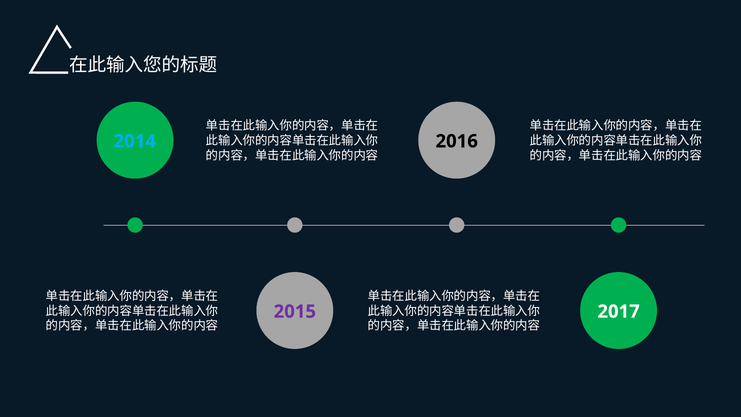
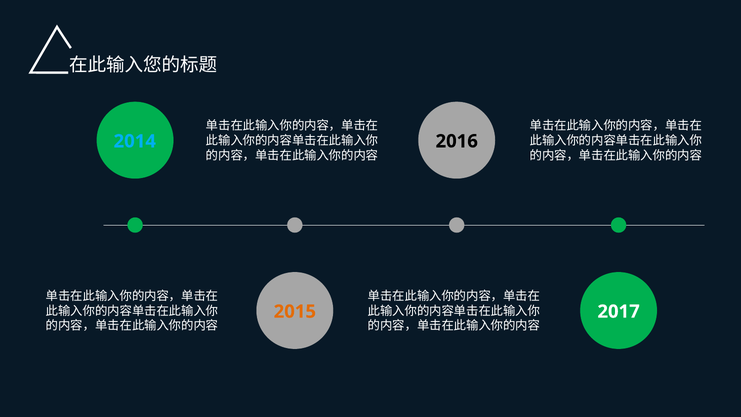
2015 colour: purple -> orange (295, 311)
